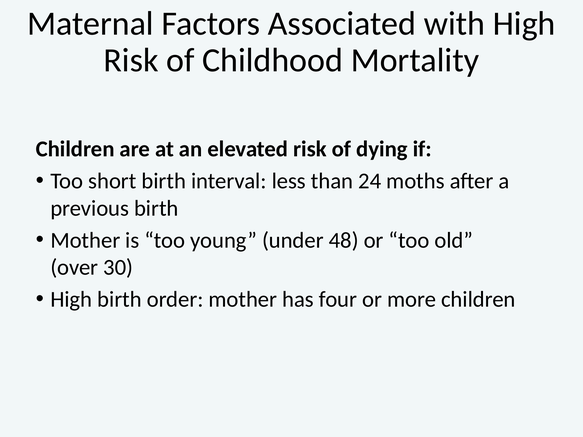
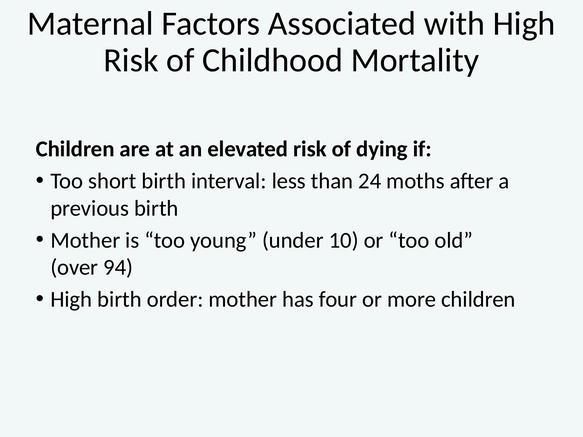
48: 48 -> 10 (344, 240)
30: 30 -> 94 (118, 268)
